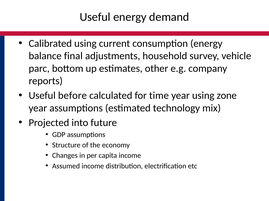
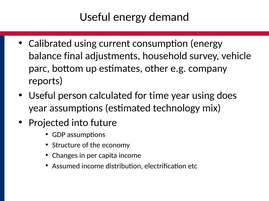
before: before -> person (73, 96)
zone: zone -> does (227, 96)
